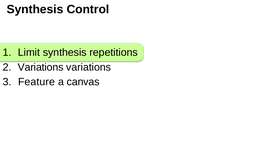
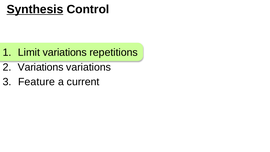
Synthesis underline: none -> present (35, 9)
Limit synthesis: synthesis -> variations (65, 52)
canvas: canvas -> current (83, 82)
